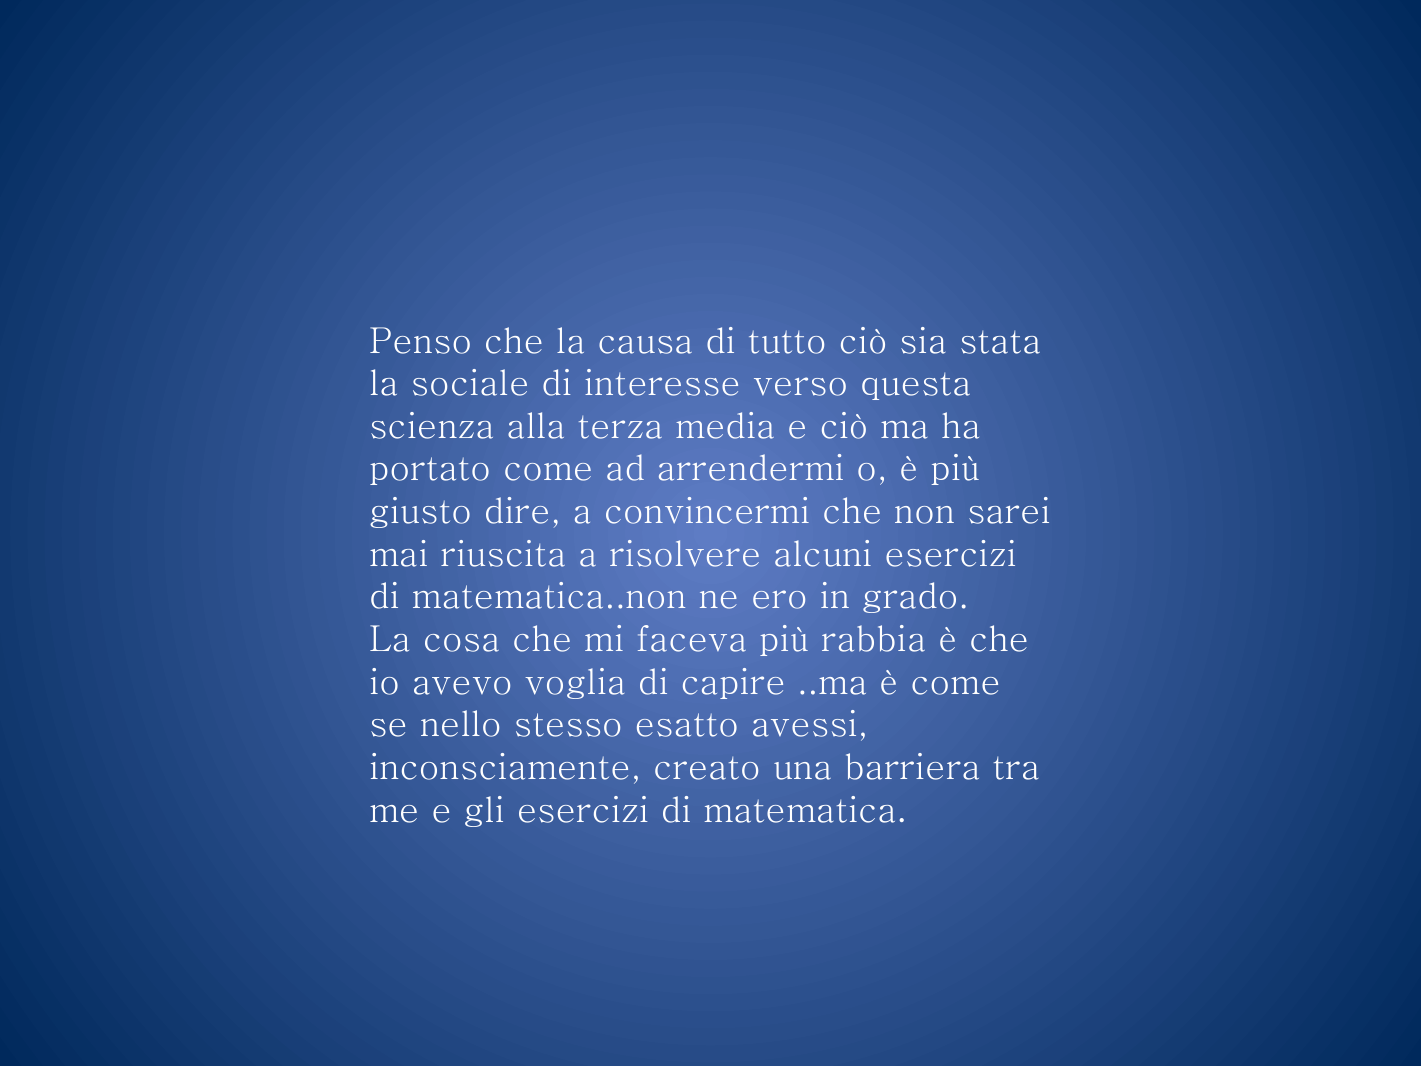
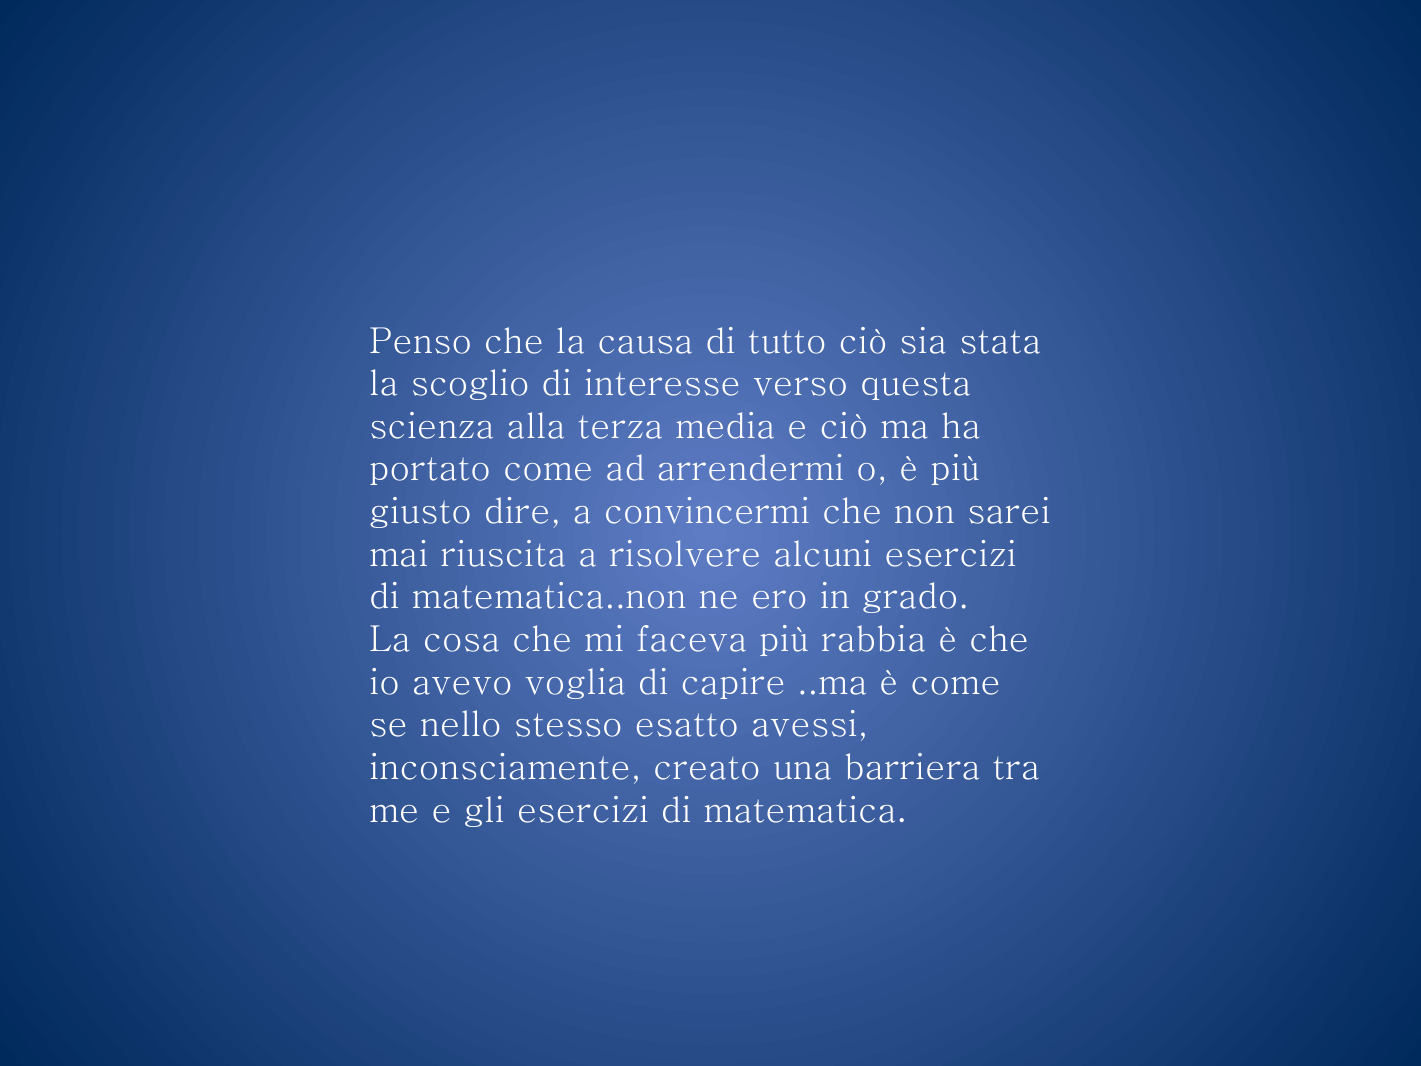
sociale: sociale -> scoglio (470, 384)
